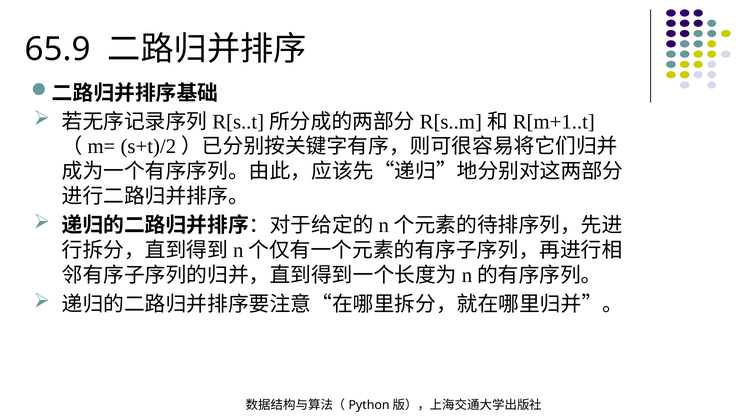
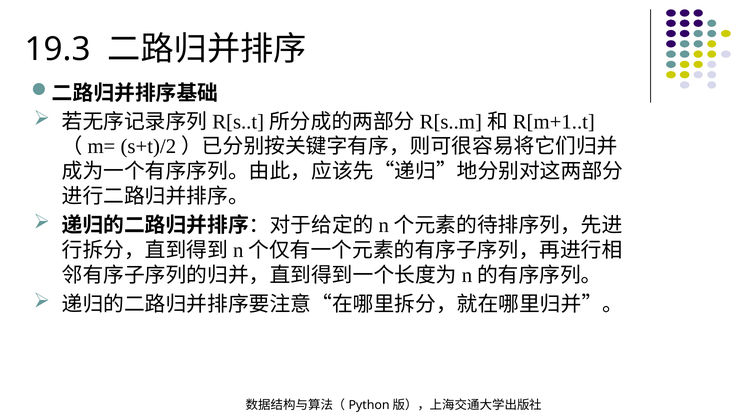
65.9: 65.9 -> 19.3 (58, 49)
